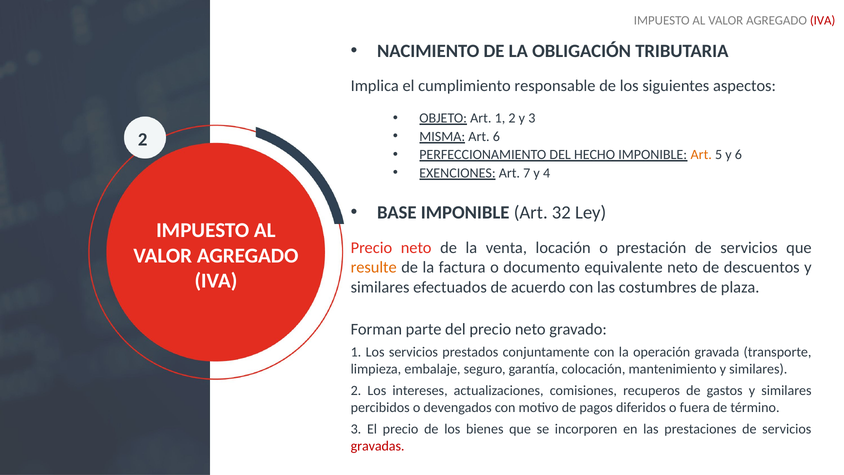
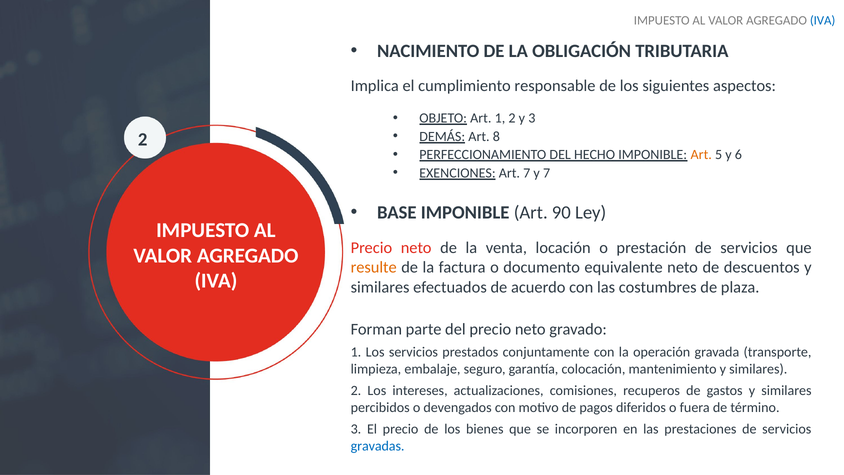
IVA colour: red -> blue (823, 21)
MISMA: MISMA -> DEMÁS (442, 136)
Art 6: 6 -> 8 (496, 136)
y 4: 4 -> 7 (547, 173)
32: 32 -> 90 (561, 213)
gravadas colour: red -> blue (378, 446)
